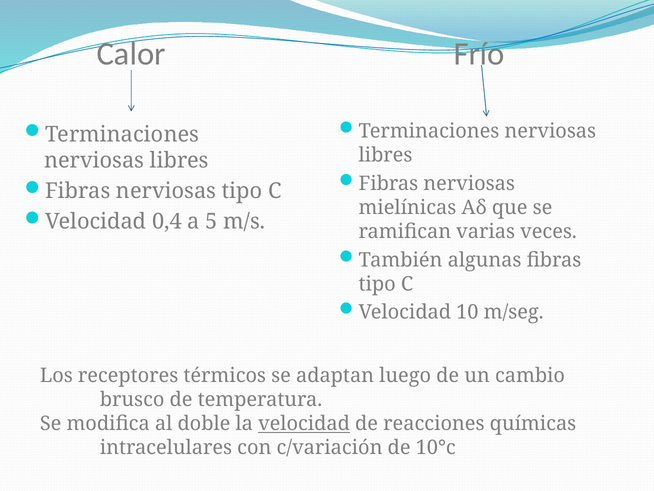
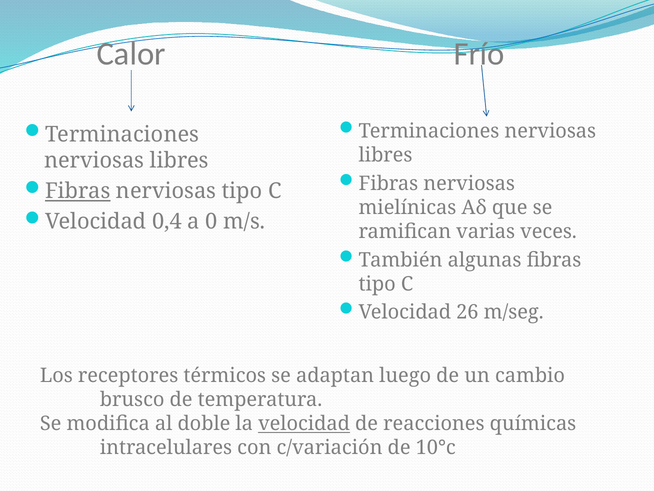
Fibras underline: none -> present (78, 191)
5: 5 -> 0 (211, 222)
10: 10 -> 26 (467, 312)
